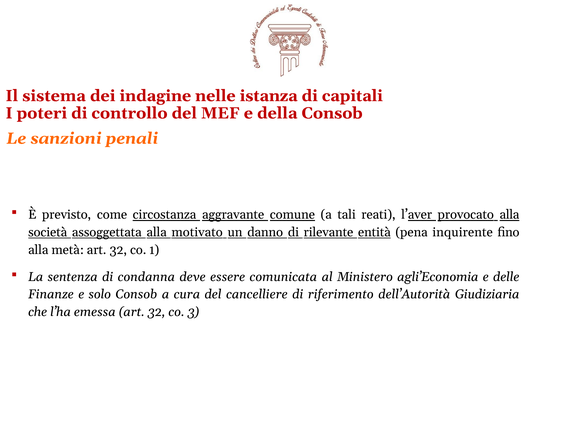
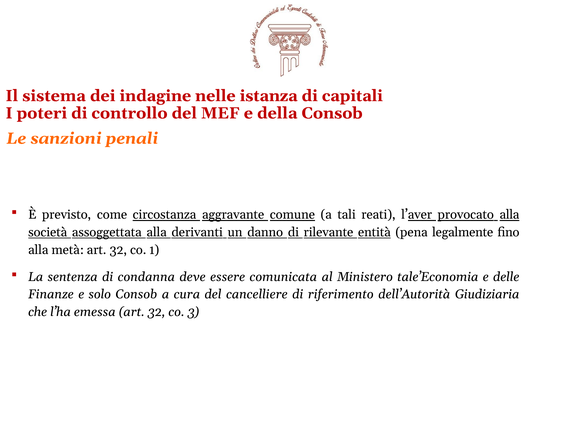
motivato: motivato -> derivanti (197, 233)
inquirente: inquirente -> legalmente (463, 233)
agli’Economia: agli’Economia -> tale’Economia (438, 277)
